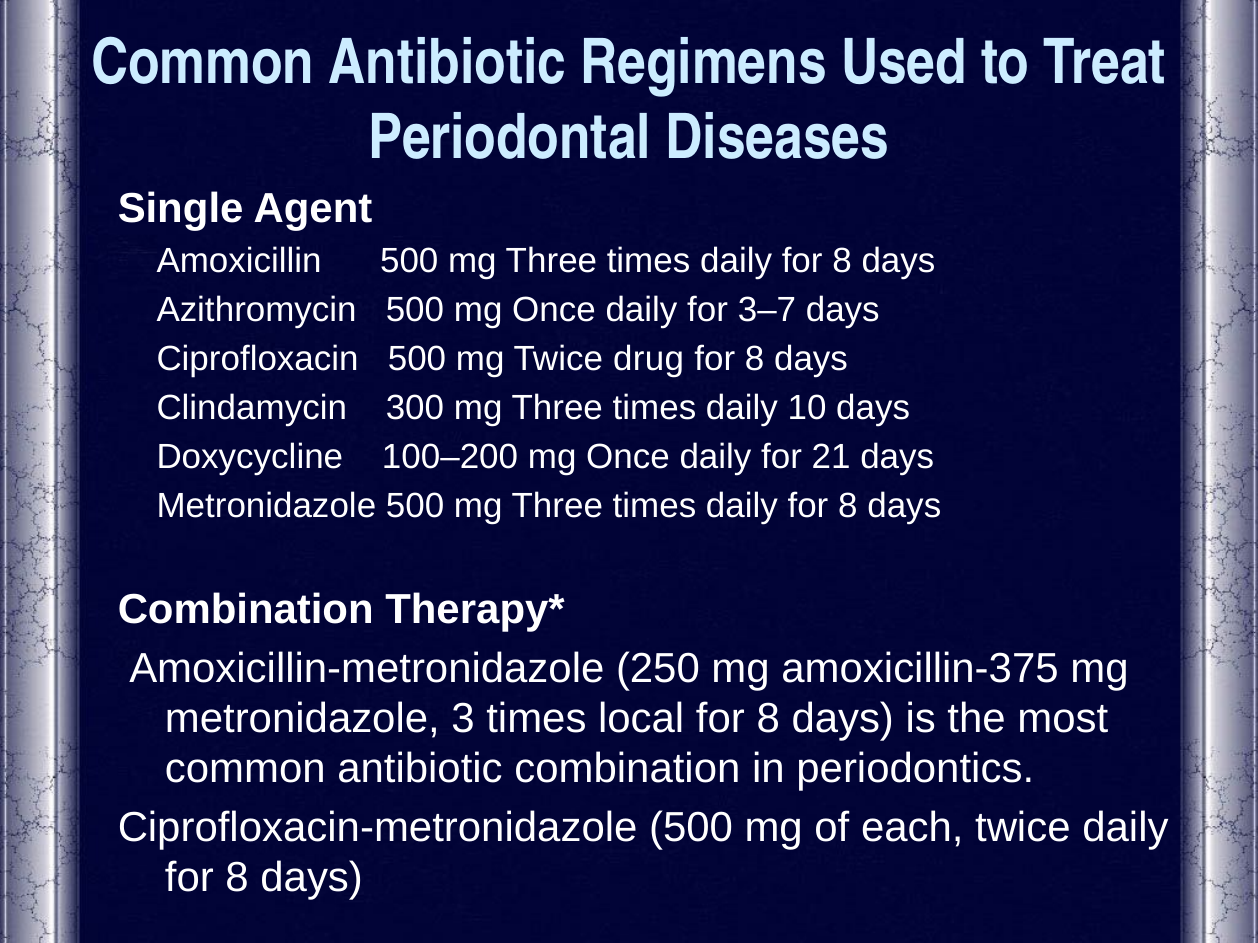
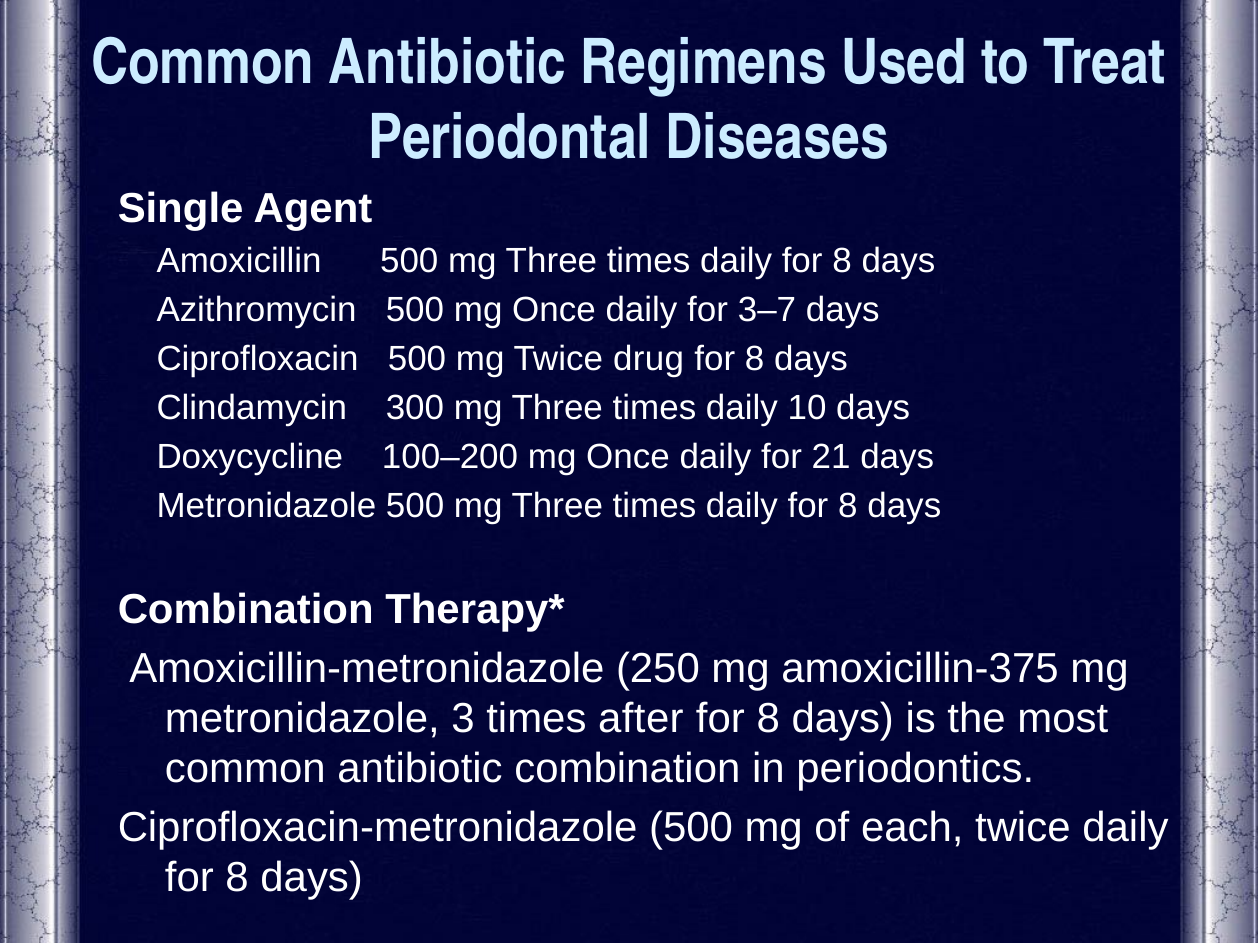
local: local -> after (641, 719)
